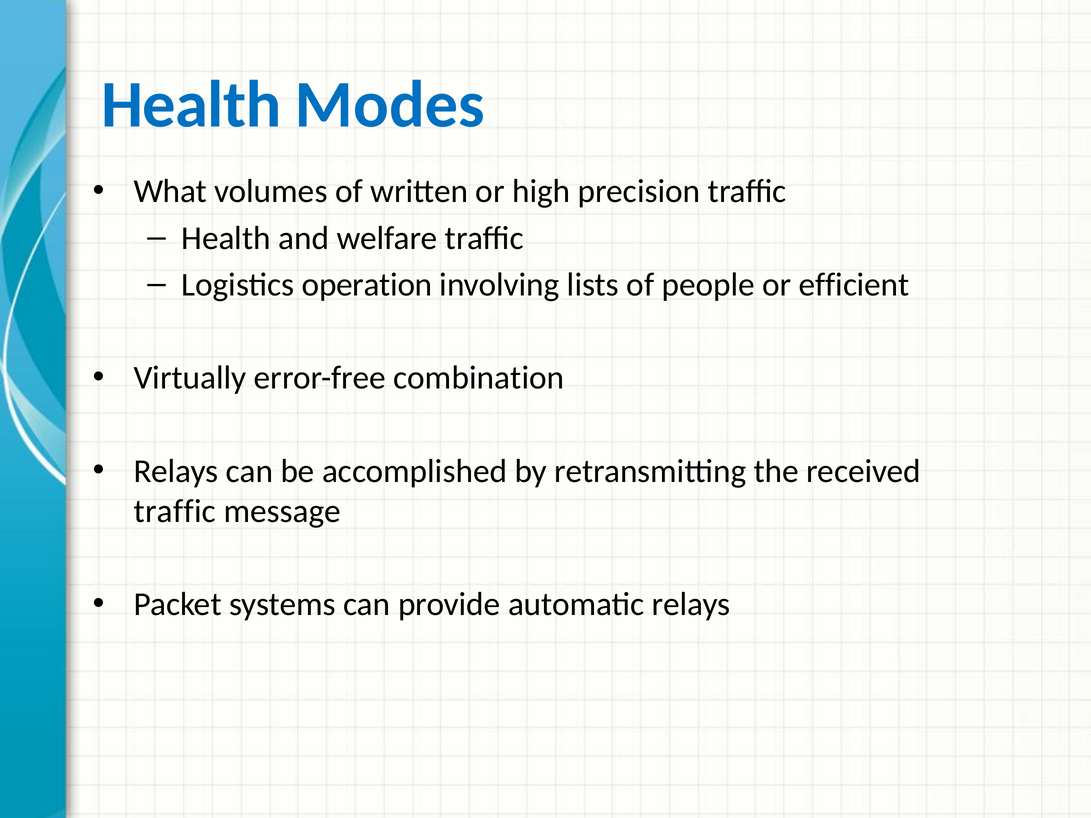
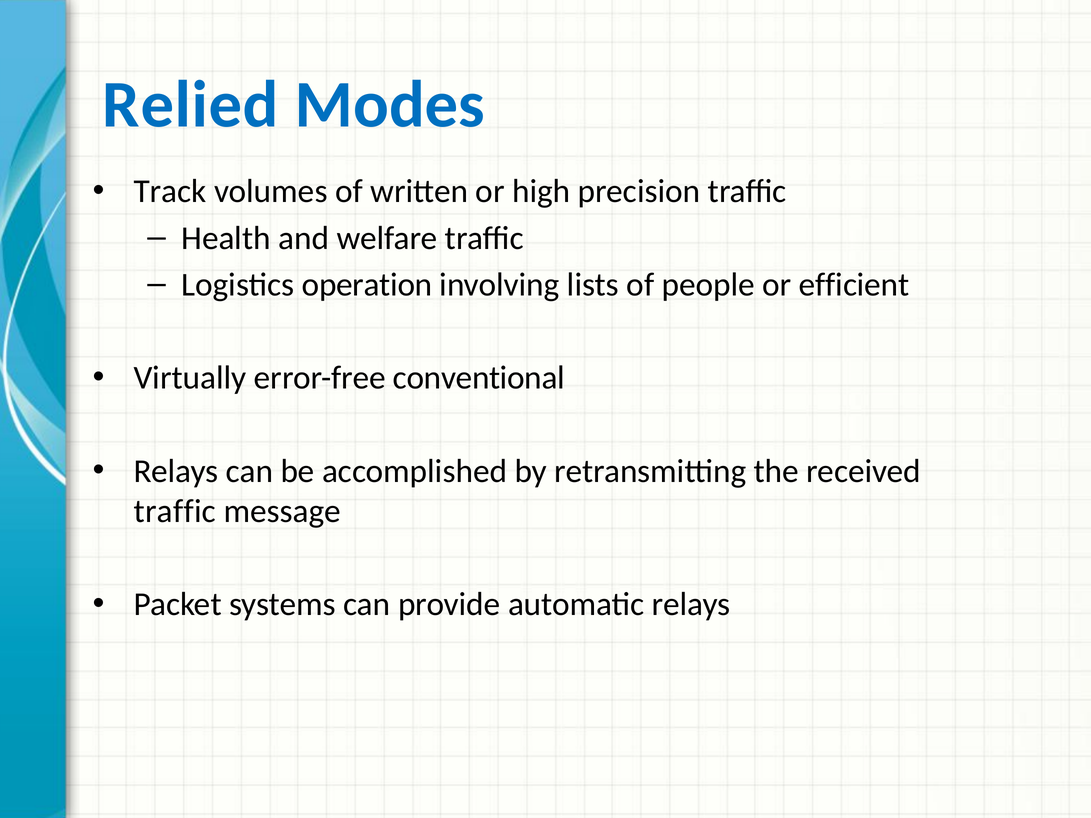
Health: Health -> Relied (191, 105)
What: What -> Track (170, 191)
combination: combination -> conventional (479, 378)
